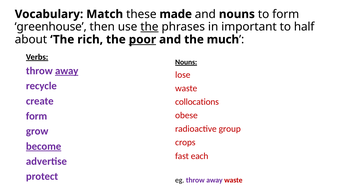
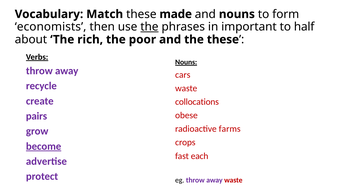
greenhouse: greenhouse -> economists (51, 27)
poor underline: present -> none (142, 39)
the much: much -> these (223, 39)
away underline: present -> none (67, 71)
lose: lose -> cars (183, 75)
form: form -> pairs (37, 116)
group: group -> farms (230, 129)
